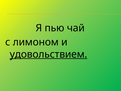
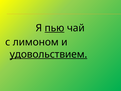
пью underline: none -> present (55, 28)
